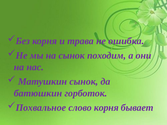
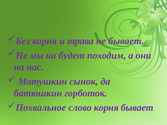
не ошибка: ошибка -> бывает (126, 41)
на сынок: сынок -> будет (72, 56)
